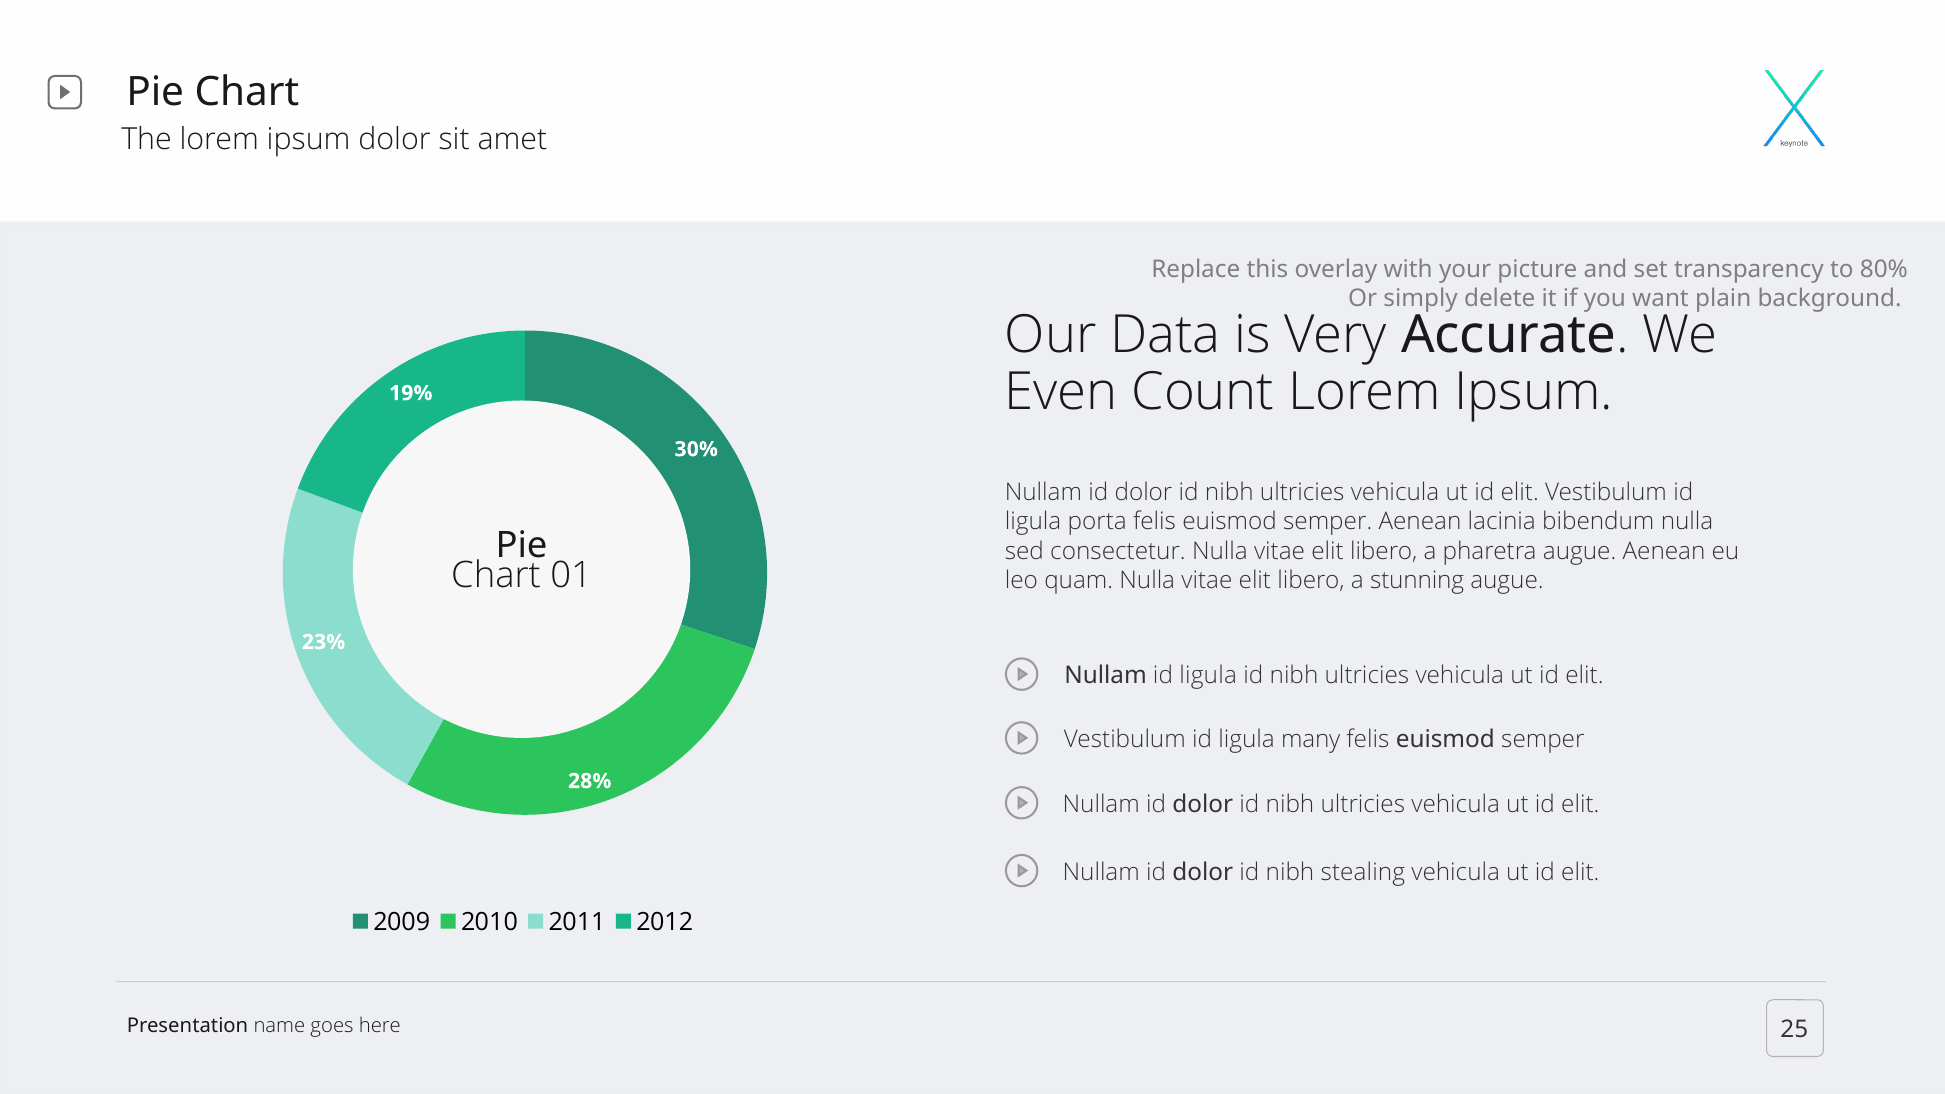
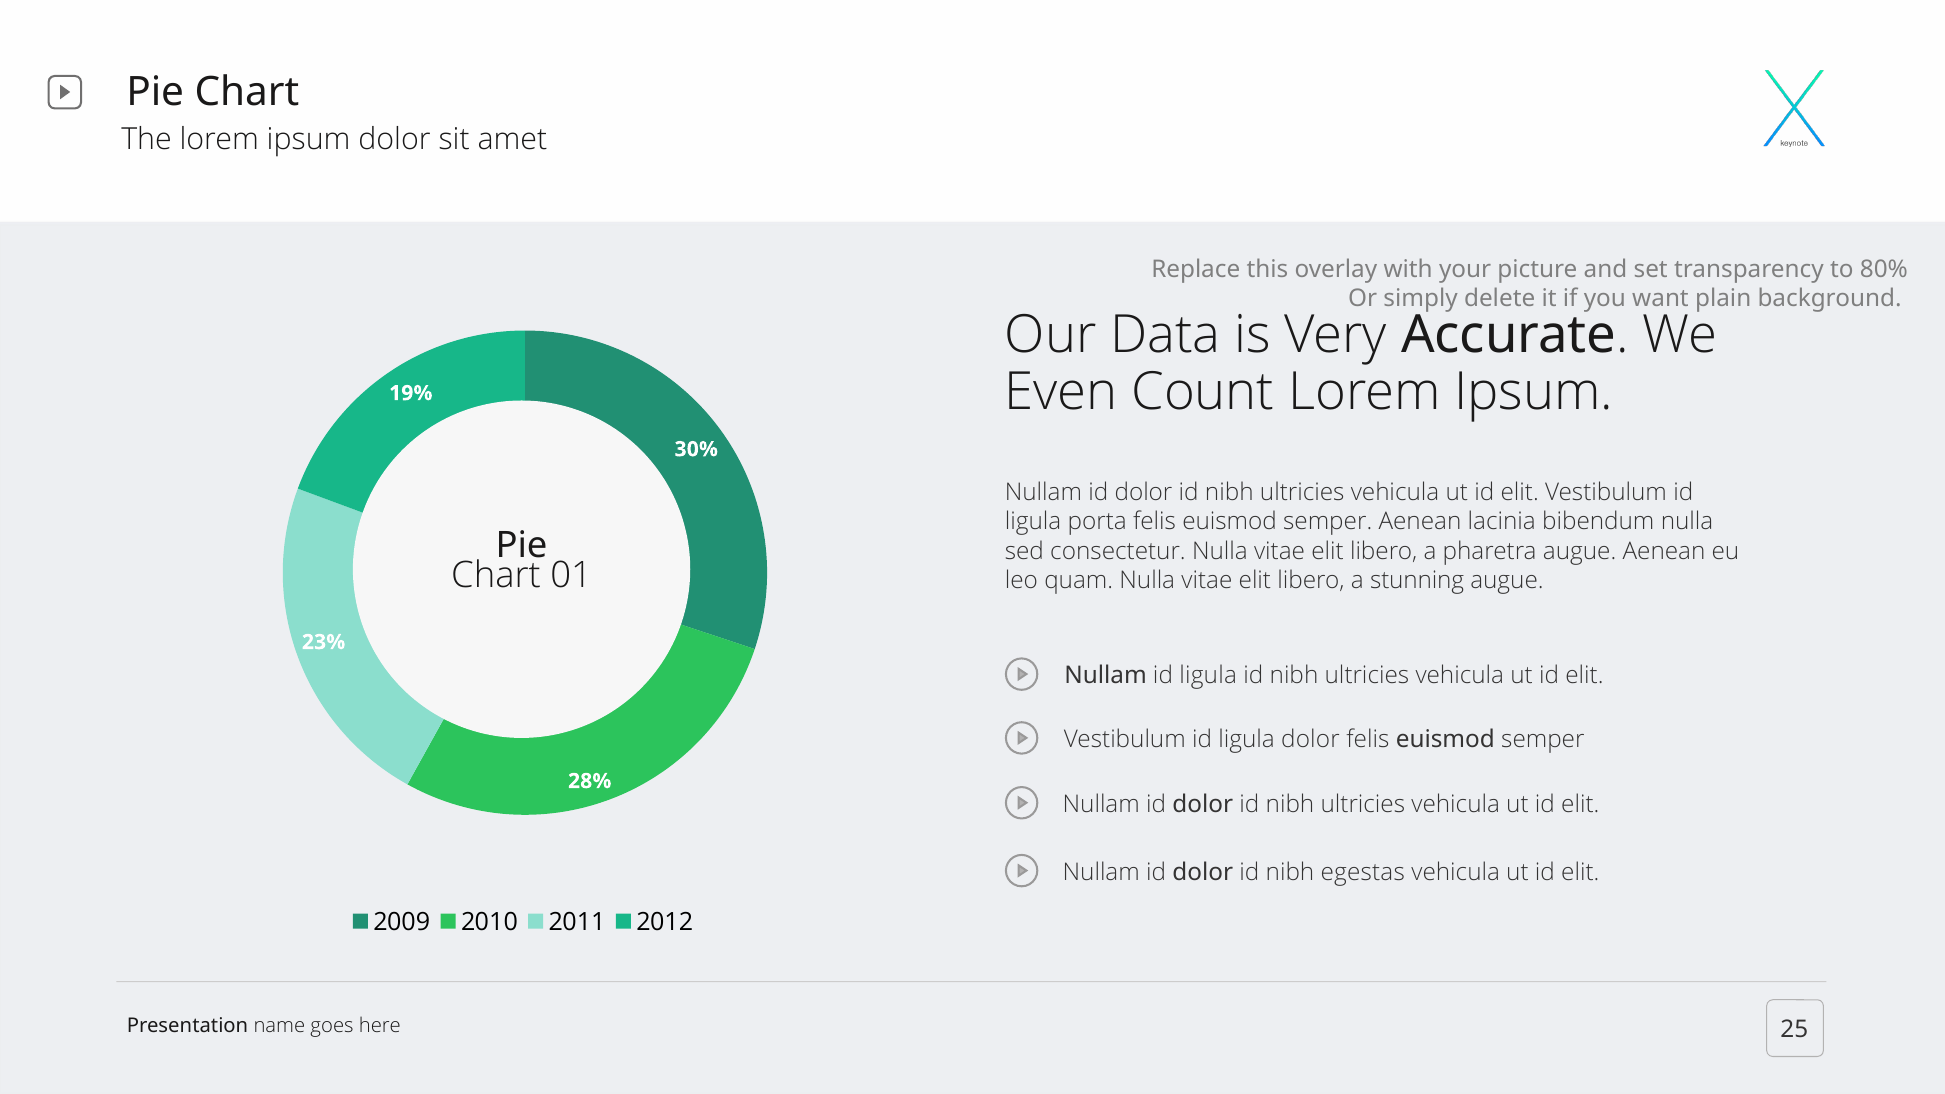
ligula many: many -> dolor (1310, 740)
stealing: stealing -> egestas (1363, 872)
